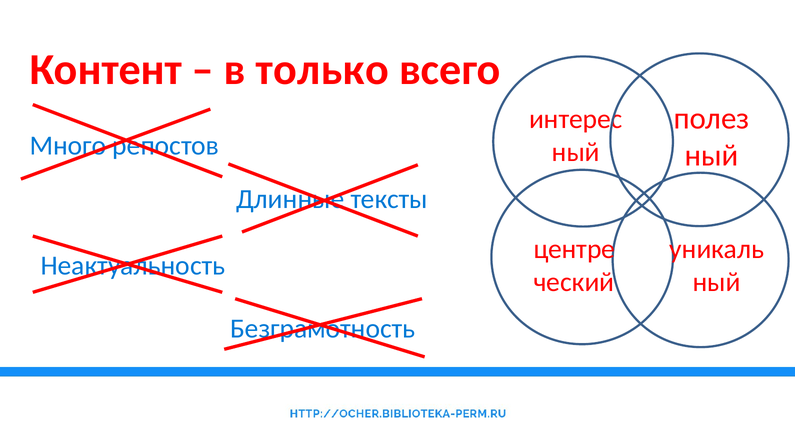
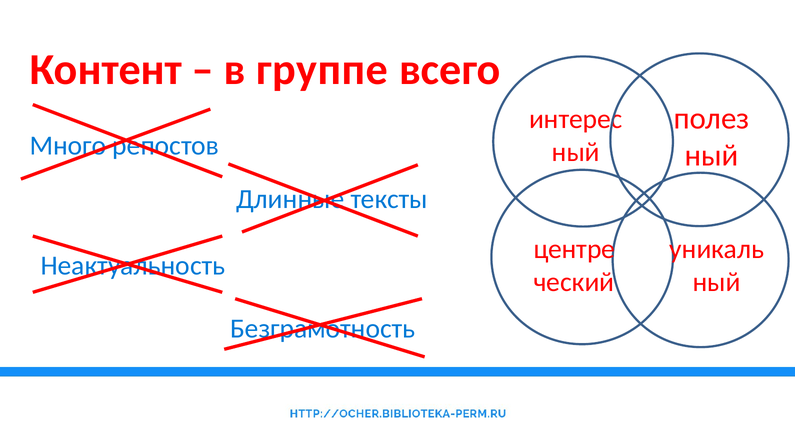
только: только -> группе (322, 69)
